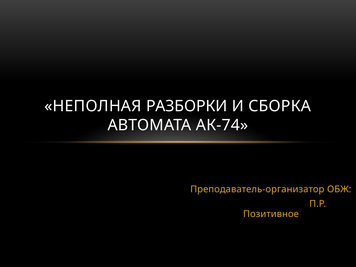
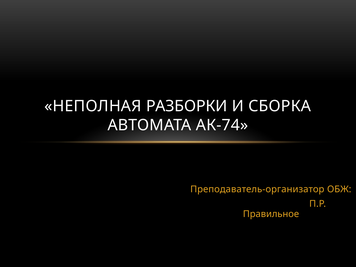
Позитивное: Позитивное -> Правильное (271, 214)
